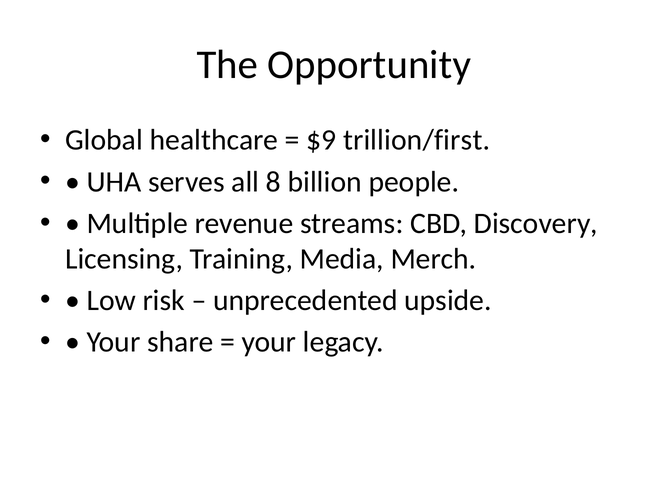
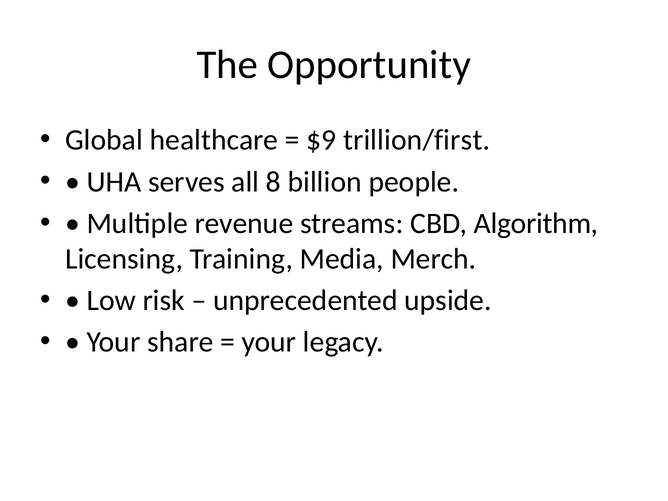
Discovery: Discovery -> Algorithm (536, 223)
